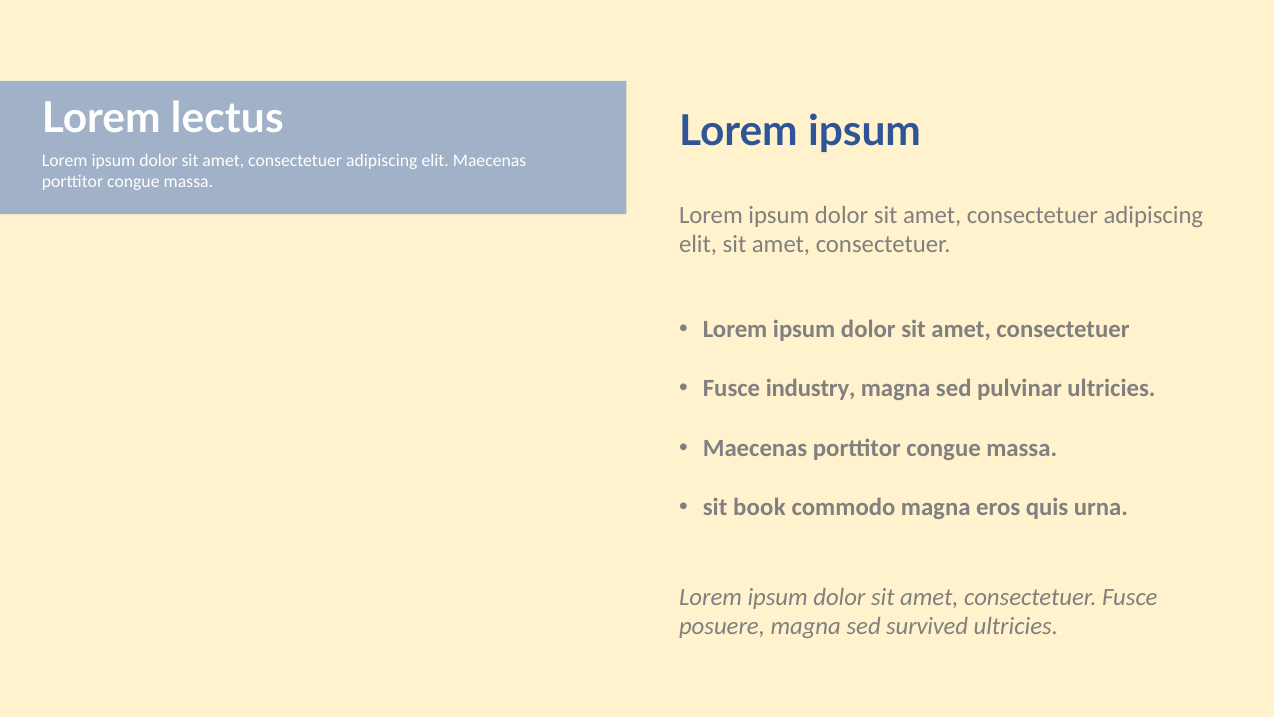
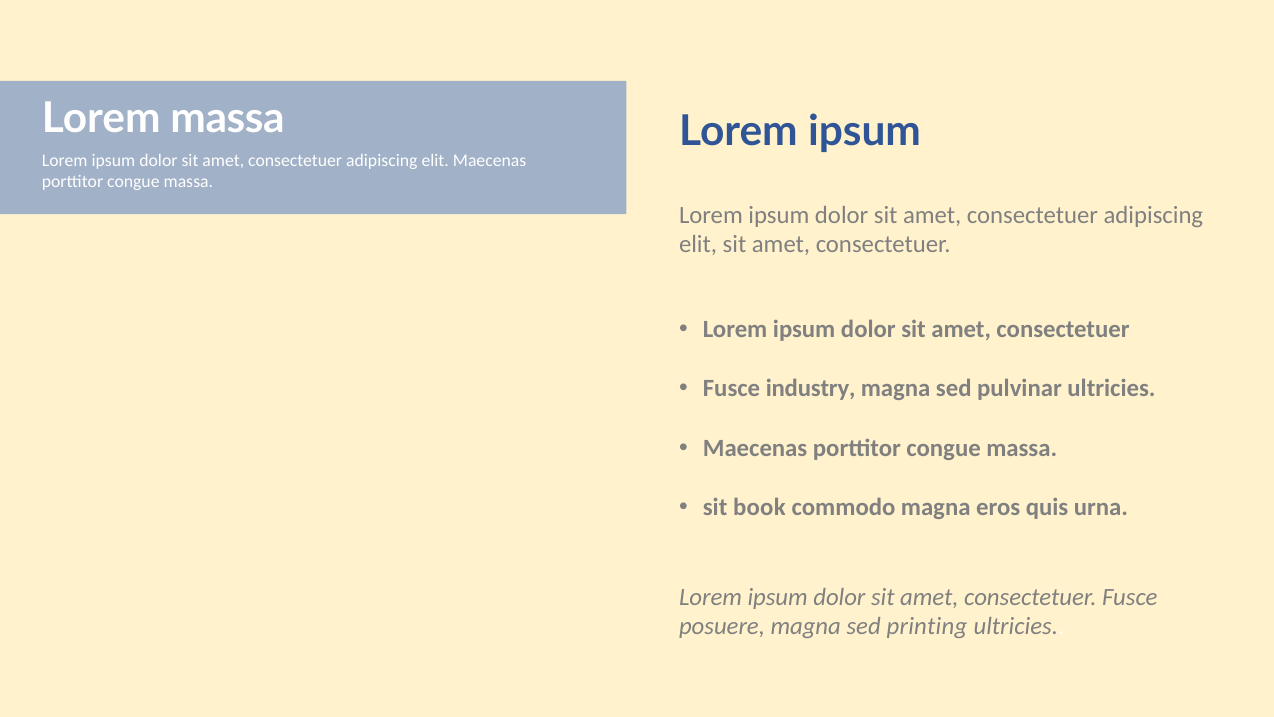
Lorem lectus: lectus -> massa (228, 119)
survived: survived -> printing (927, 627)
